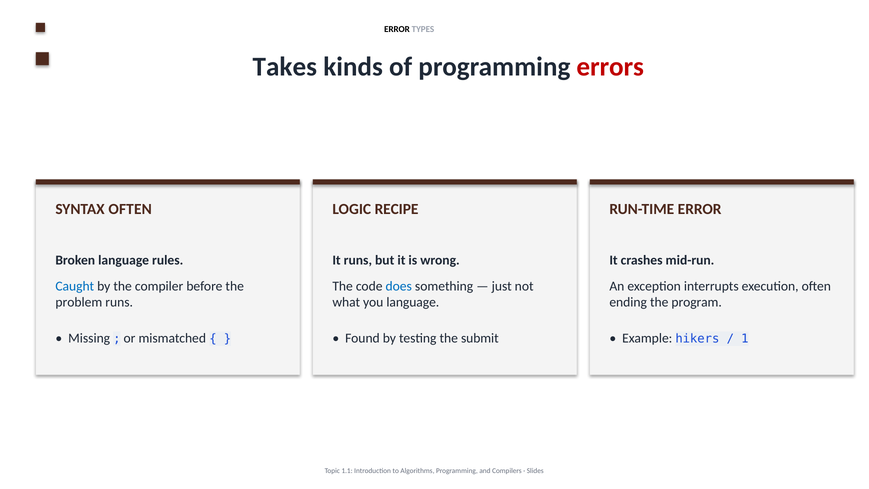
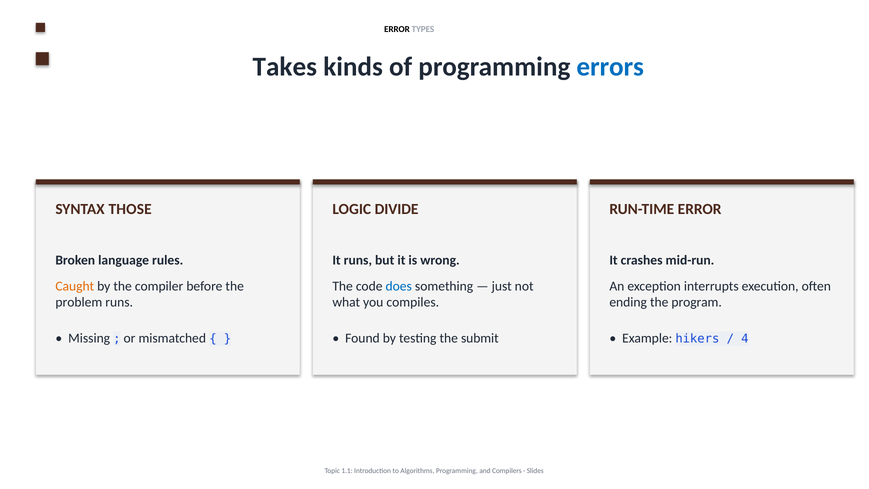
errors colour: red -> blue (610, 67)
SYNTAX OFTEN: OFTEN -> THOSE (130, 209)
RECIPE: RECIPE -> DIVIDE (397, 209)
Caught colour: blue -> orange (75, 286)
you language: language -> compiles (413, 302)
1: 1 -> 4 (745, 339)
